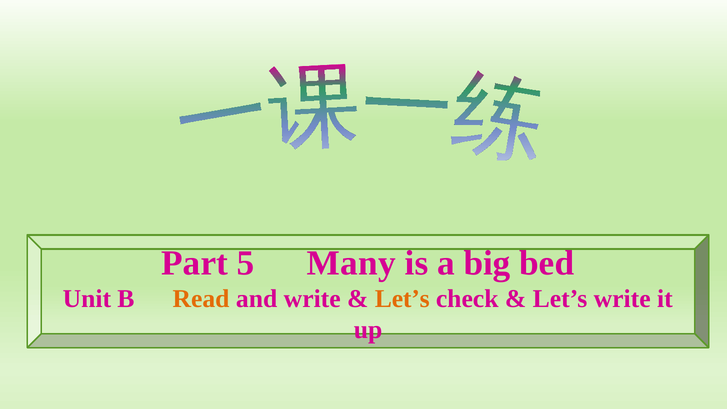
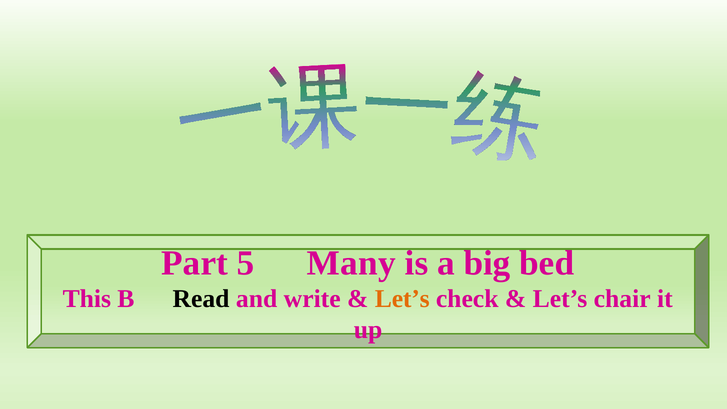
Unit: Unit -> This (87, 299)
Read colour: orange -> black (201, 299)
Let’s write: write -> chair (622, 299)
